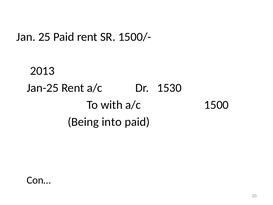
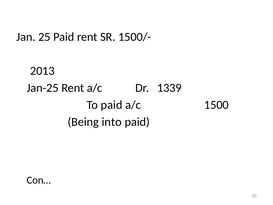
1530: 1530 -> 1339 (169, 88)
To with: with -> paid (112, 105)
